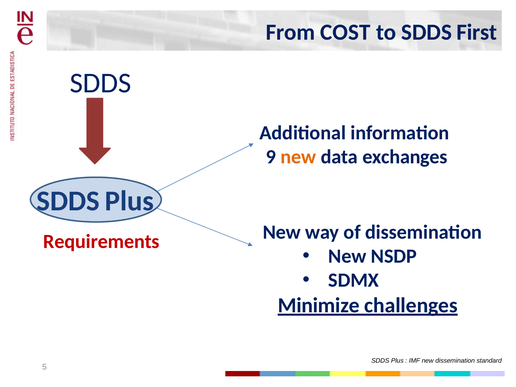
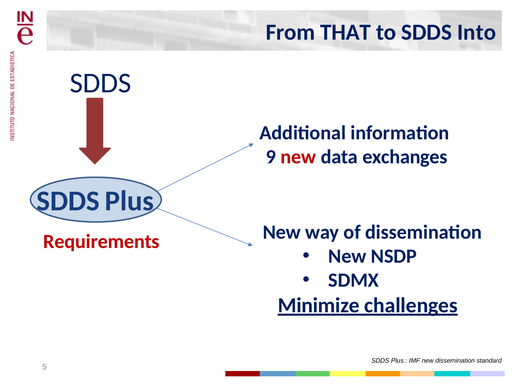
COST: COST -> THAT (346, 32)
First: First -> Into (477, 32)
new colour: orange -> red (298, 157)
